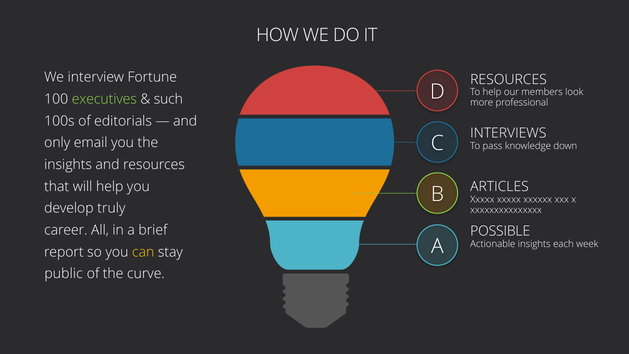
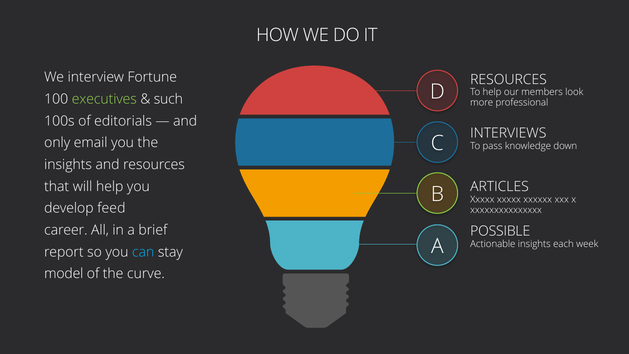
truly: truly -> feed (111, 208)
can colour: yellow -> light blue (143, 252)
public: public -> model (64, 274)
